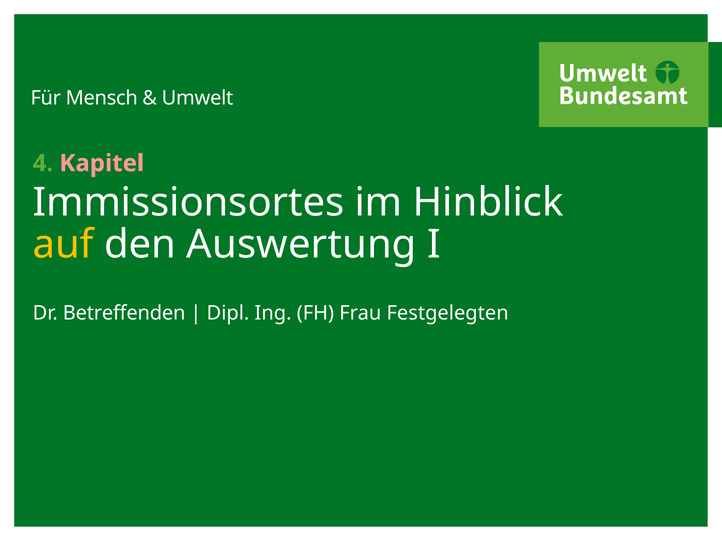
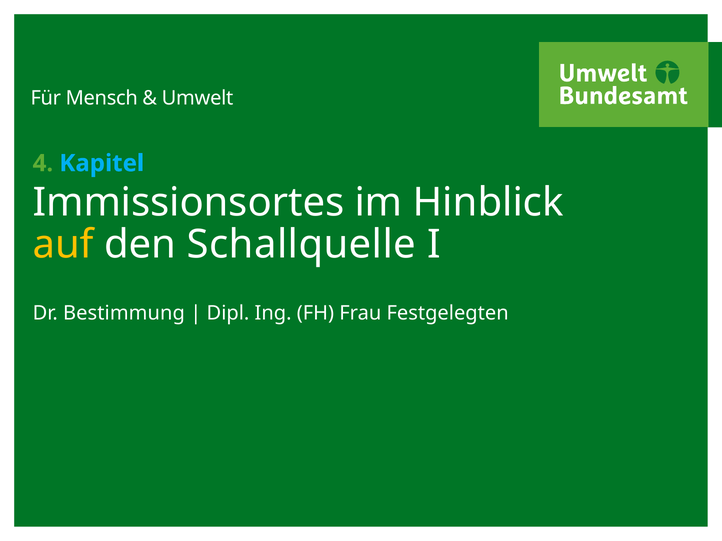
Kapitel colour: pink -> light blue (102, 163)
Auswertung: Auswertung -> Schallquelle (301, 245)
Betreffenden: Betreffenden -> Bestimmung (124, 313)
